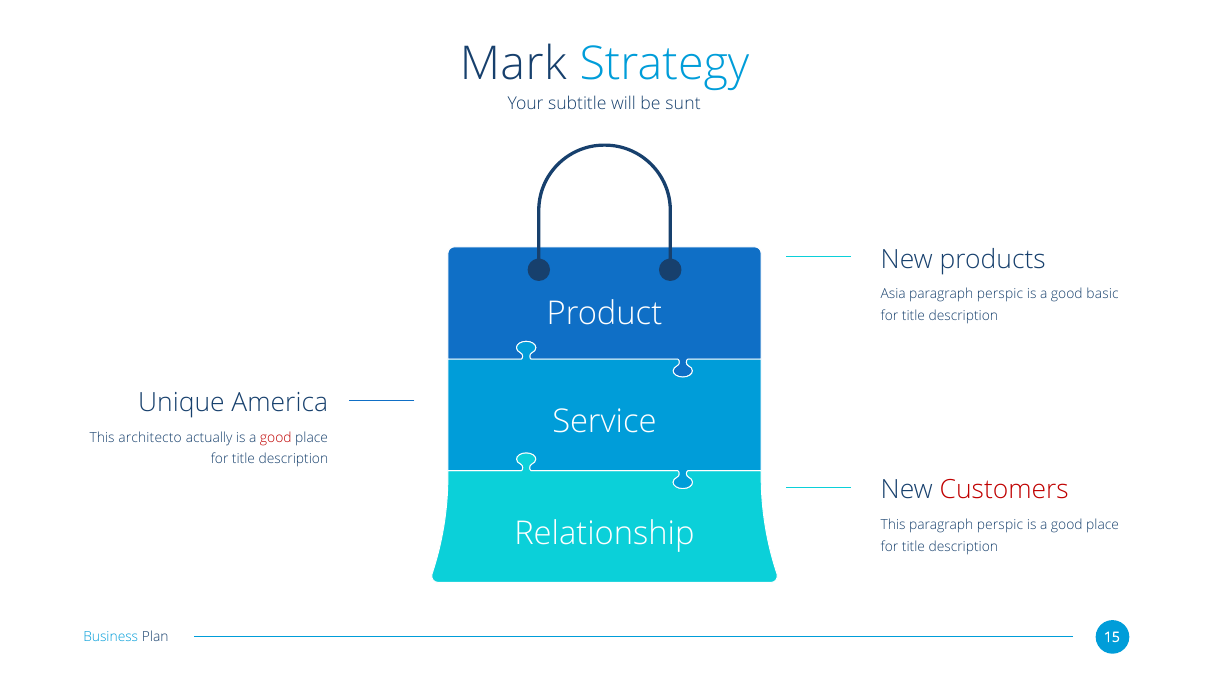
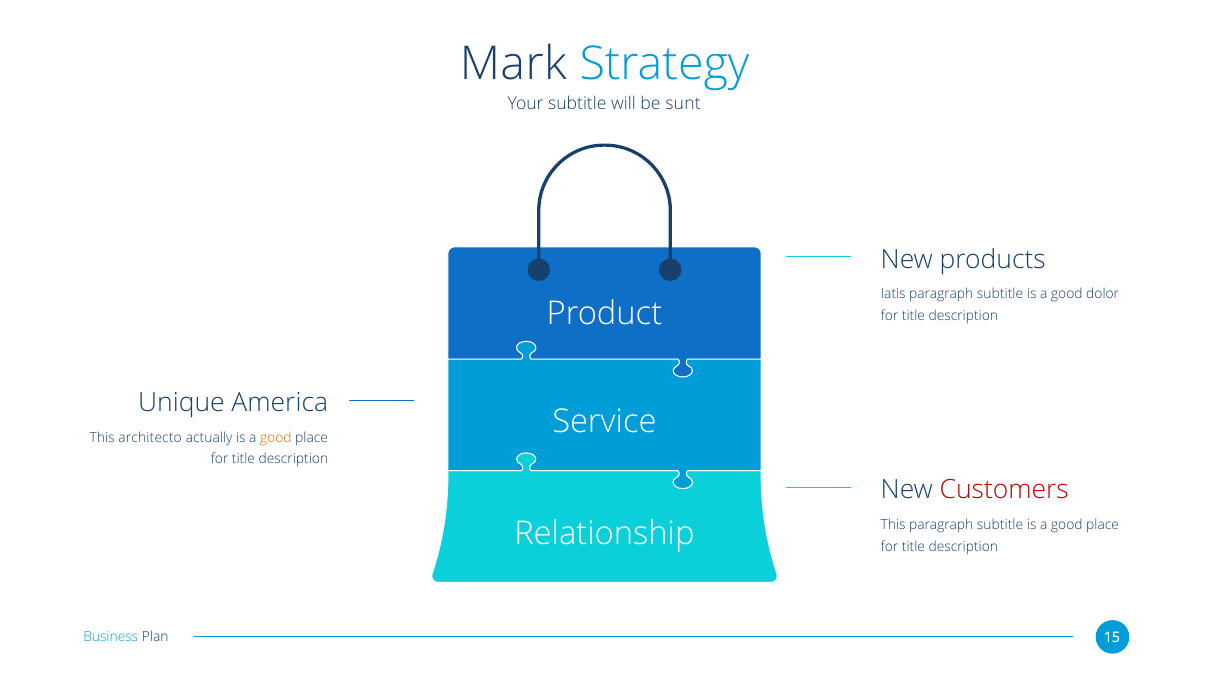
Asia: Asia -> Iatis (893, 294)
perspic: perspic -> subtitle (1000, 294)
basic: basic -> dolor (1103, 294)
good colour: red -> orange (276, 438)
This paragraph perspic: perspic -> subtitle (1000, 525)
